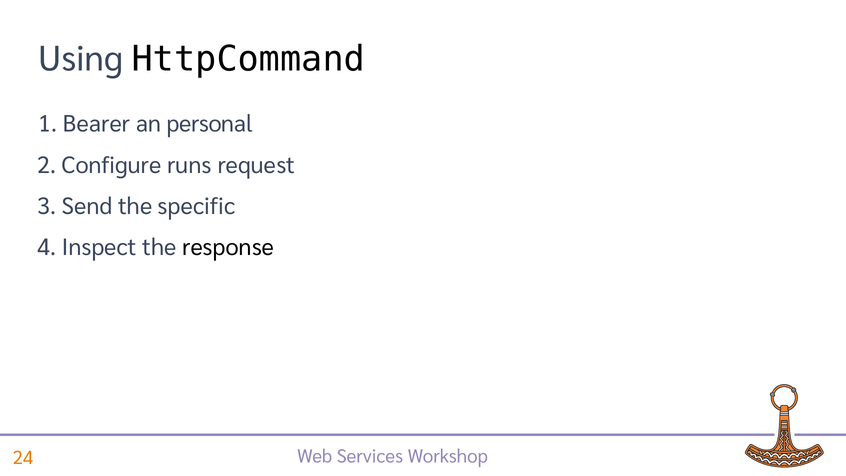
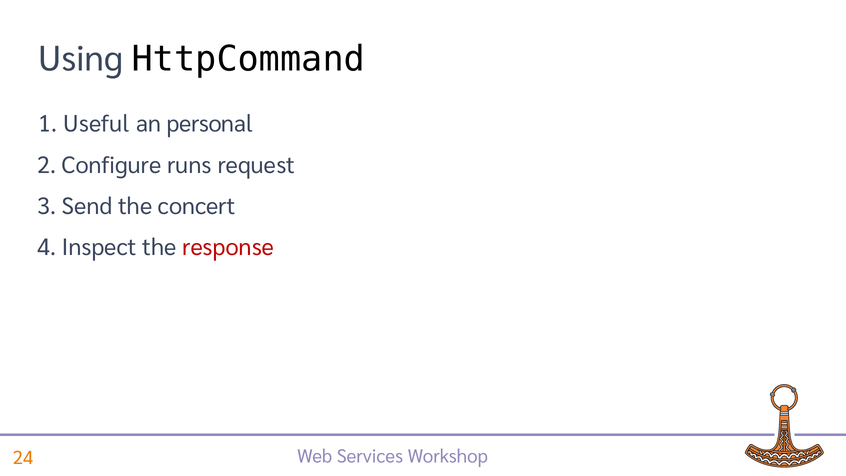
Bearer: Bearer -> Useful (96, 124)
specific: specific -> concert (197, 206)
response colour: black -> red (228, 247)
